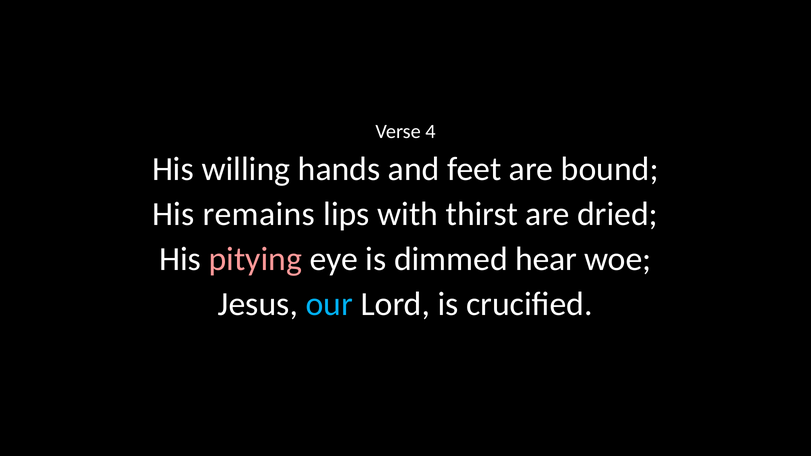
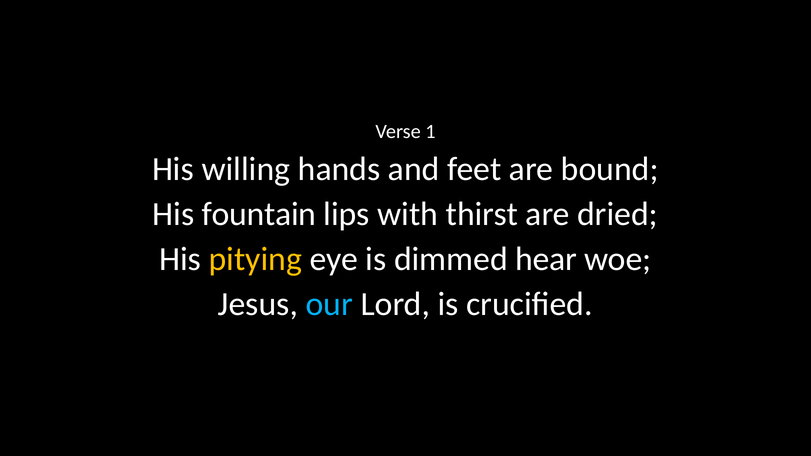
4: 4 -> 1 (430, 132)
remains: remains -> fountain (259, 214)
pitying colour: pink -> yellow (255, 259)
